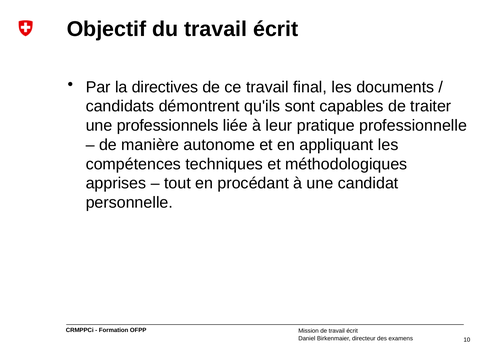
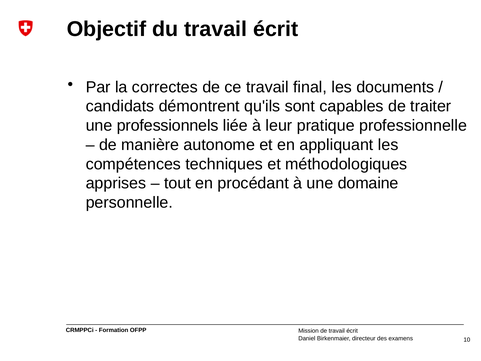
directives: directives -> correctes (165, 87)
candidat: candidat -> domaine (368, 183)
